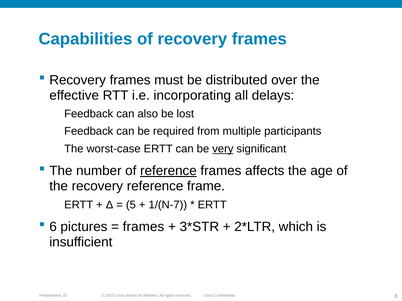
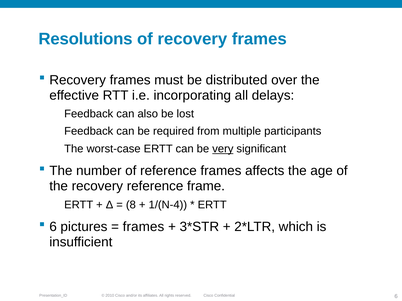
Capabilities: Capabilities -> Resolutions (86, 39)
reference underline: present -> none (168, 171)
5: 5 -> 8 (131, 205)
1/(N-7: 1/(N-7 -> 1/(N-4 (168, 205)
